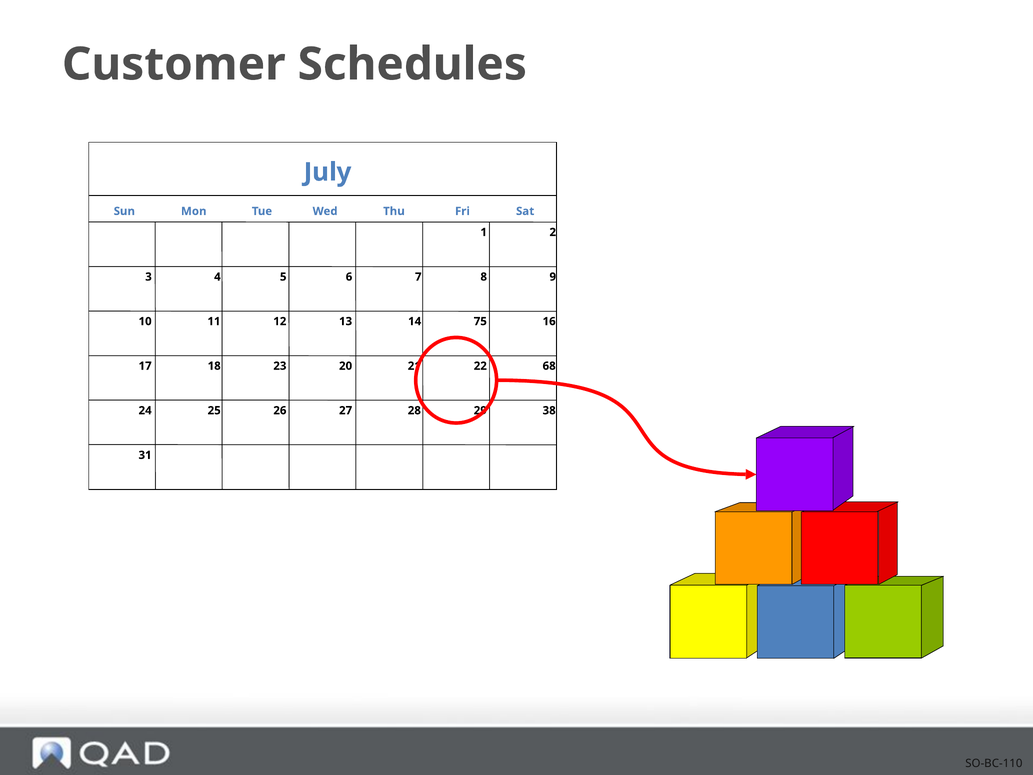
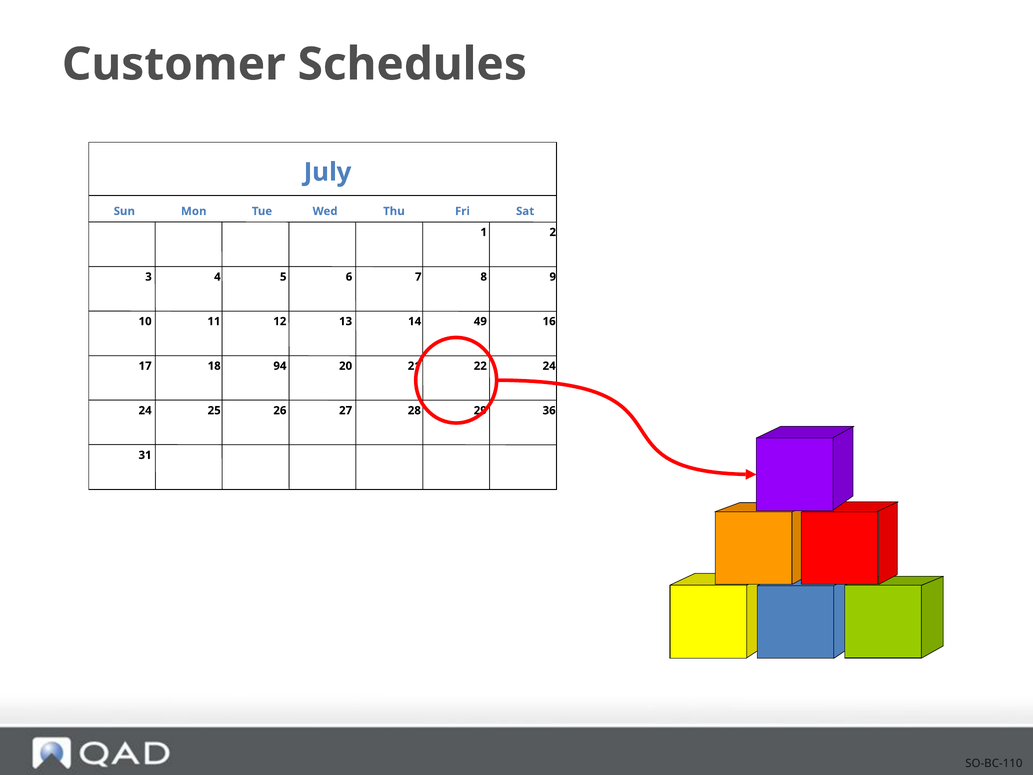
75: 75 -> 49 (480, 321)
23: 23 -> 94 (280, 366)
22 68: 68 -> 24 (549, 366)
38: 38 -> 36 (549, 410)
